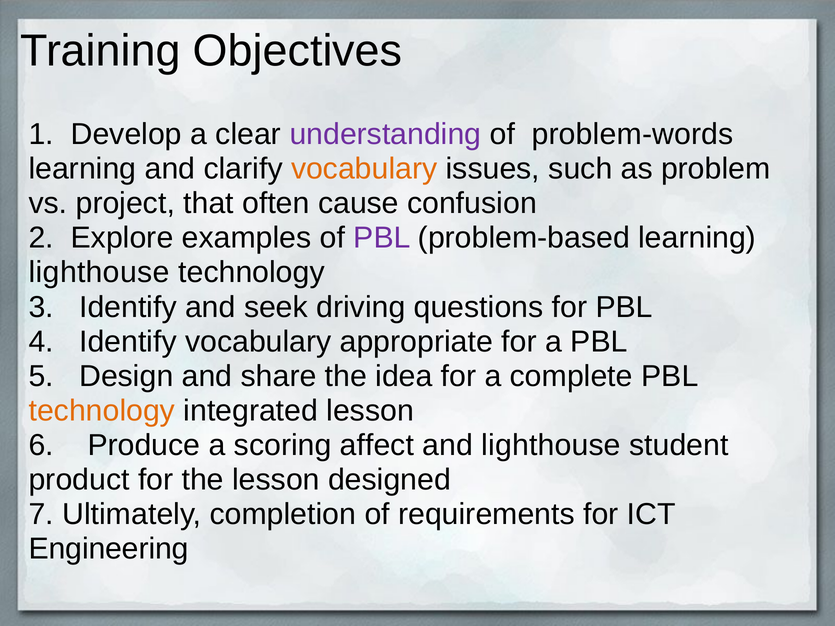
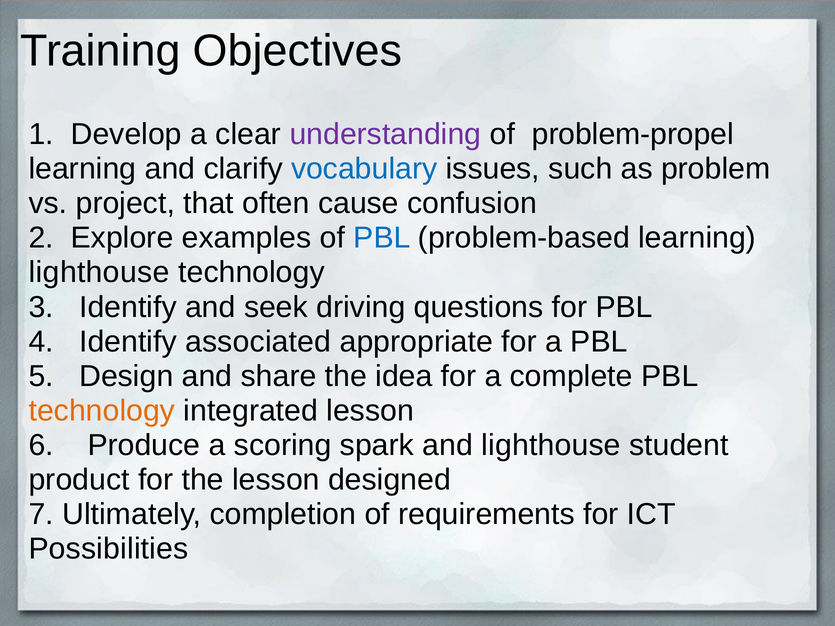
problem-words: problem-words -> problem-propel (633, 135)
vocabulary colour: orange -> blue (364, 169)
PBL colour: purple -> blue (382, 238)
Identify vocabulary: vocabulary -> associated (258, 342)
affect: affect -> spark (377, 445)
Engineering: Engineering -> Possibilities (109, 549)
